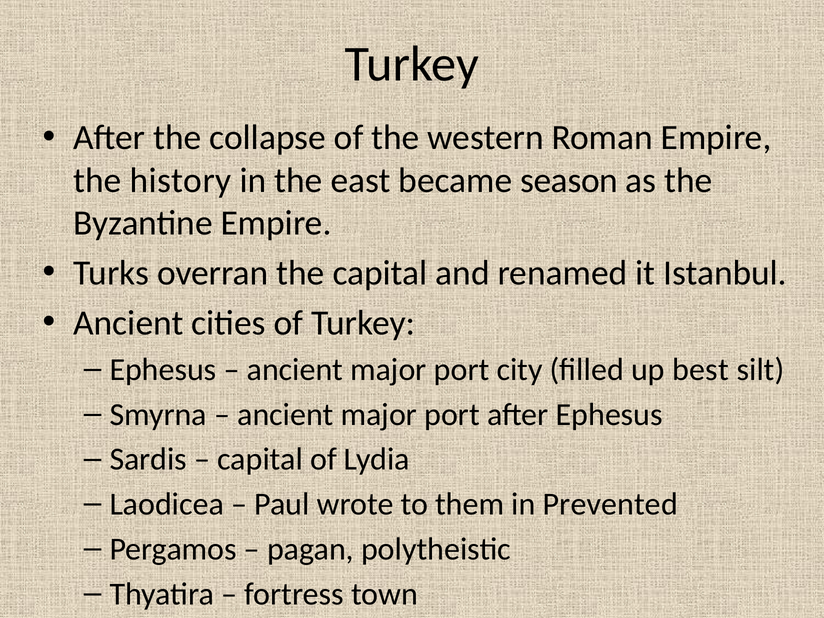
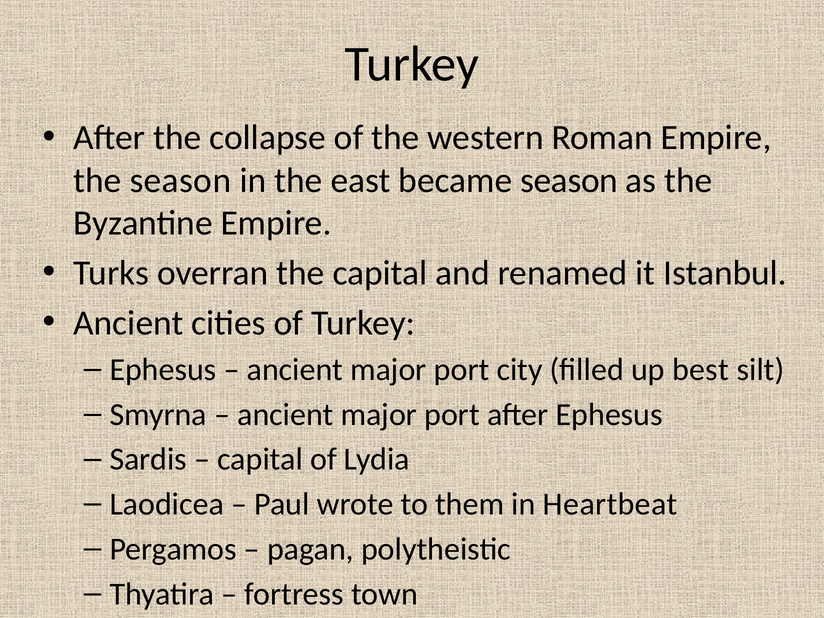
the history: history -> season (180, 180)
Prevented: Prevented -> Heartbeat (610, 504)
